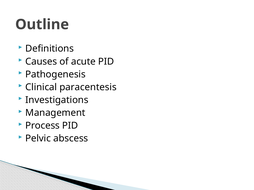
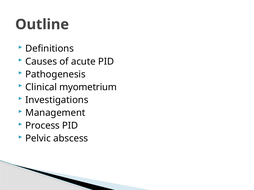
paracentesis: paracentesis -> myometrium (88, 87)
